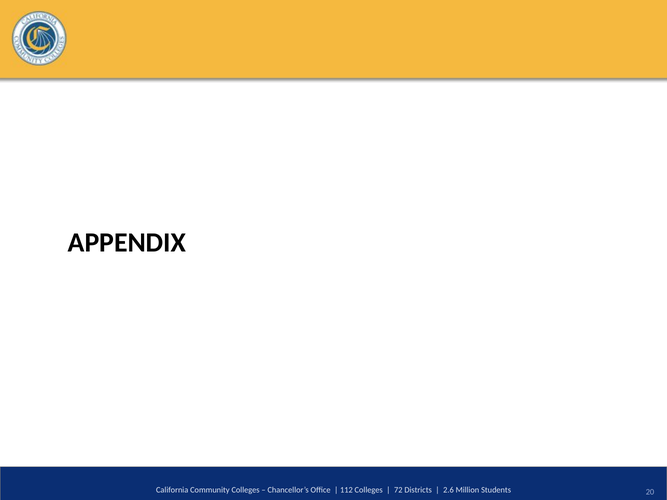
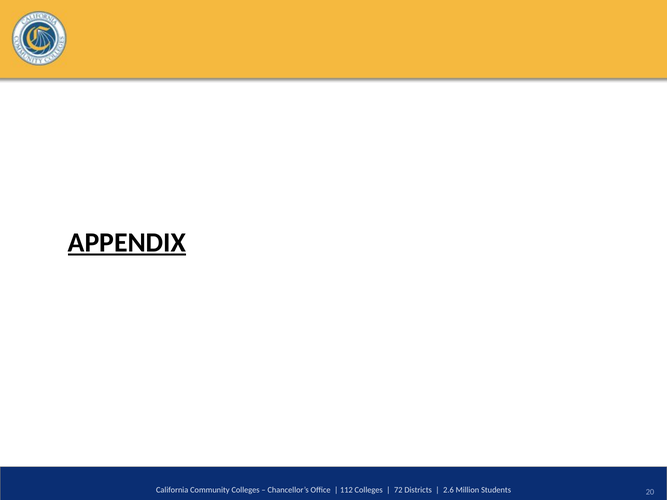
APPENDIX underline: none -> present (127, 243)
